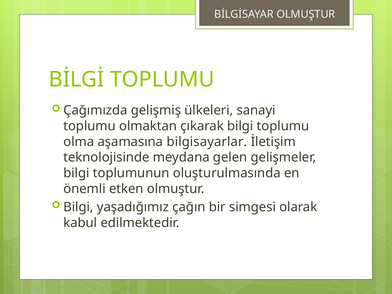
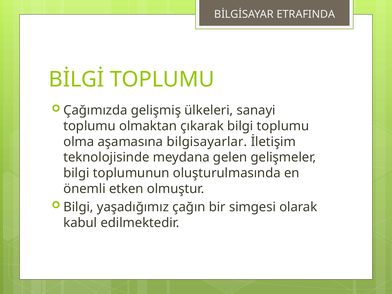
BİLGİSAYAR OLMUŞTUR: OLMUŞTUR -> ETRAFINDA (306, 14)
